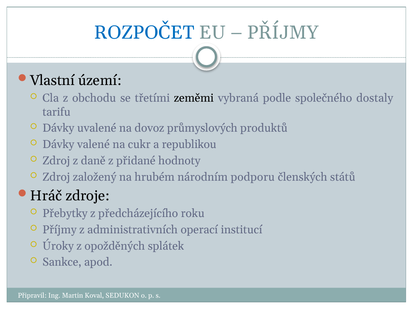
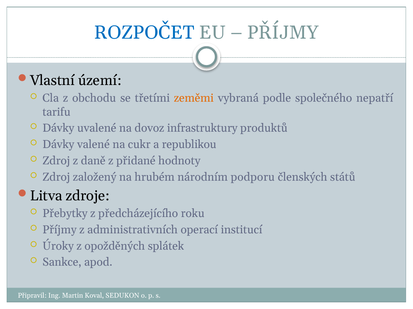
zeměmi colour: black -> orange (194, 98)
dostaly: dostaly -> nepatří (375, 98)
průmyslových: průmyslových -> infrastruktury (202, 128)
Hráč: Hráč -> Litva (46, 196)
